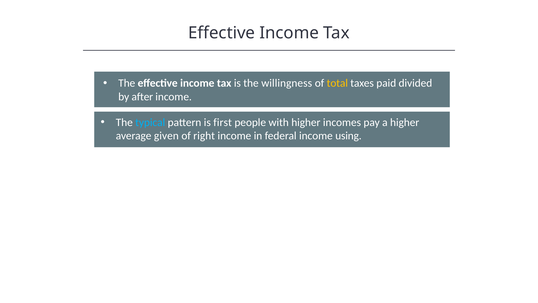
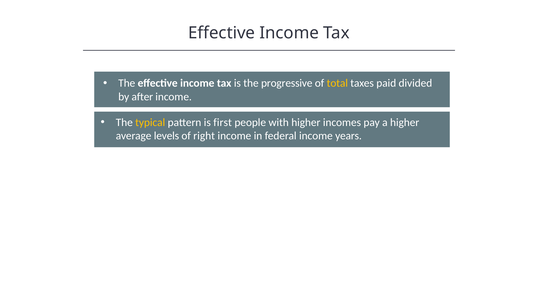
willingness: willingness -> progressive (287, 83)
typical colour: light blue -> yellow (150, 122)
given: given -> levels (166, 136)
using: using -> years (348, 136)
